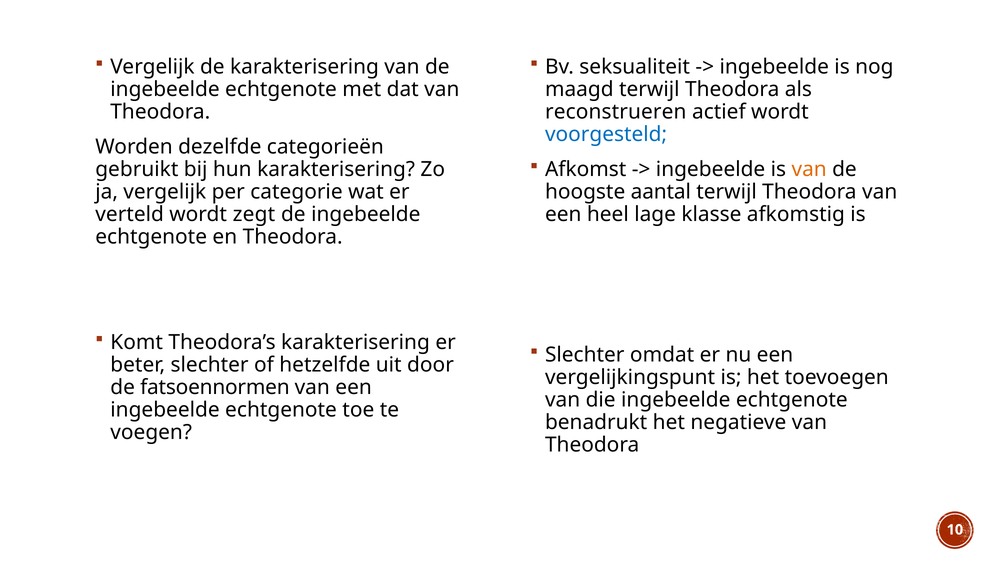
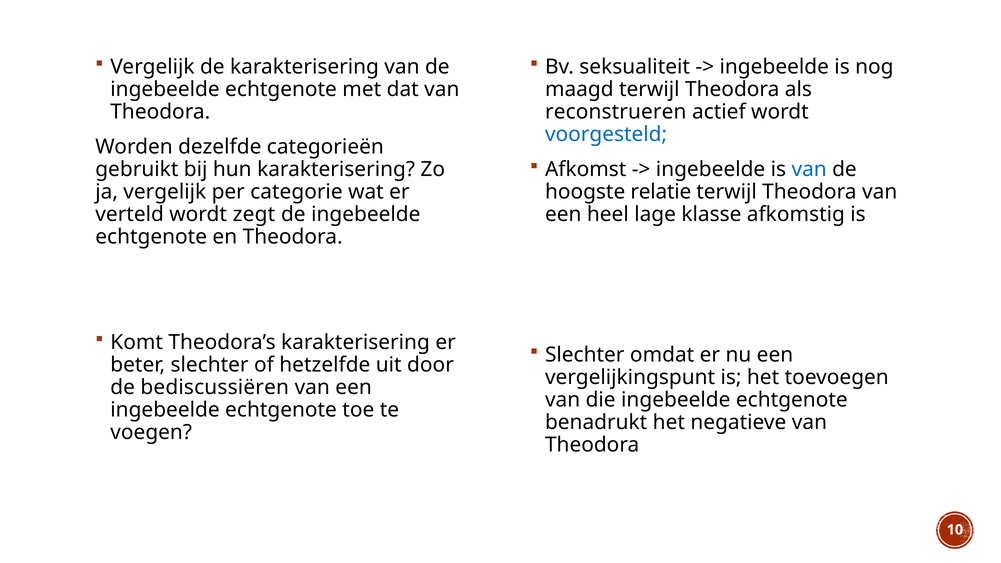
van colour: orange -> blue (809, 169)
aantal: aantal -> relatie (661, 192)
fatsoennormen: fatsoennormen -> bediscussiëren (215, 387)
